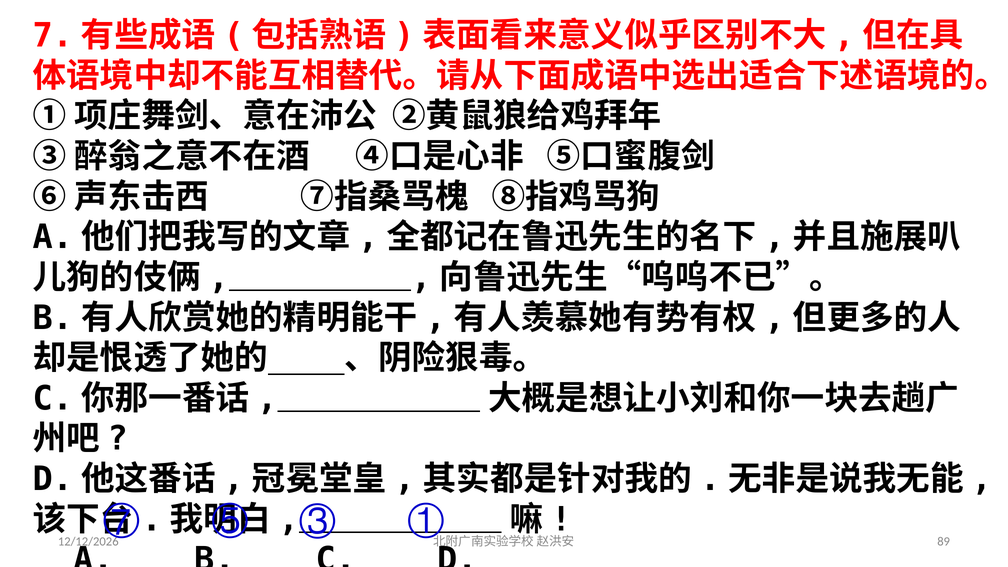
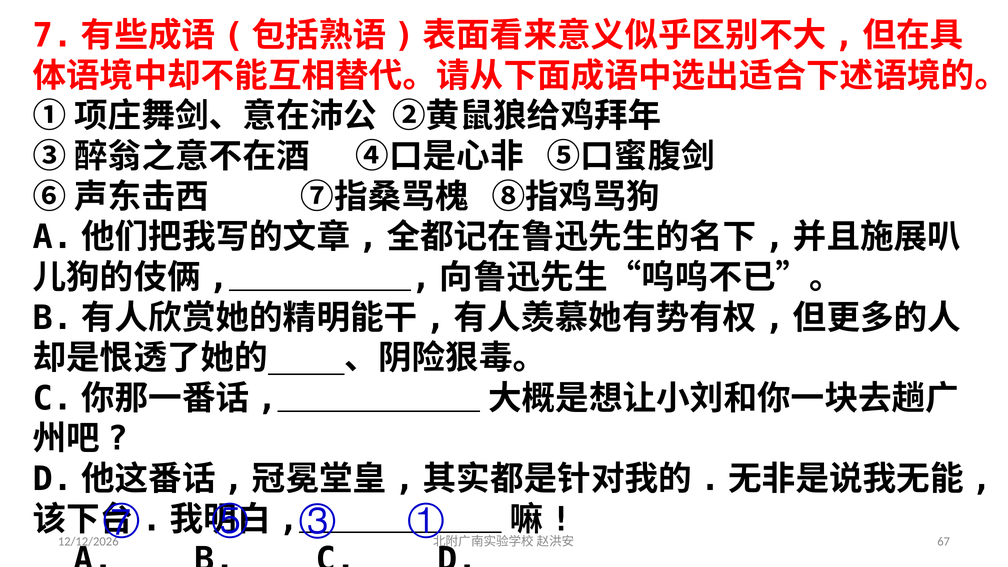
89: 89 -> 67 (944, 541)
